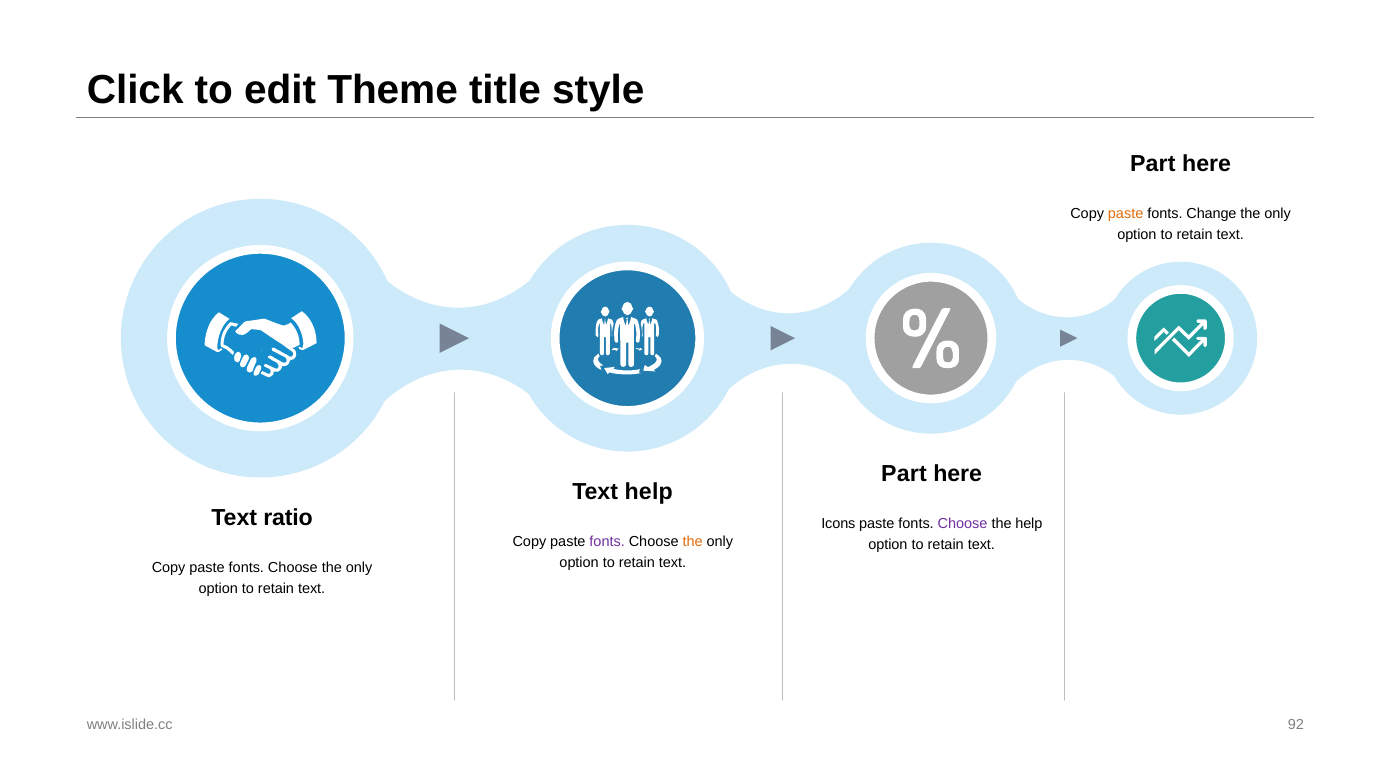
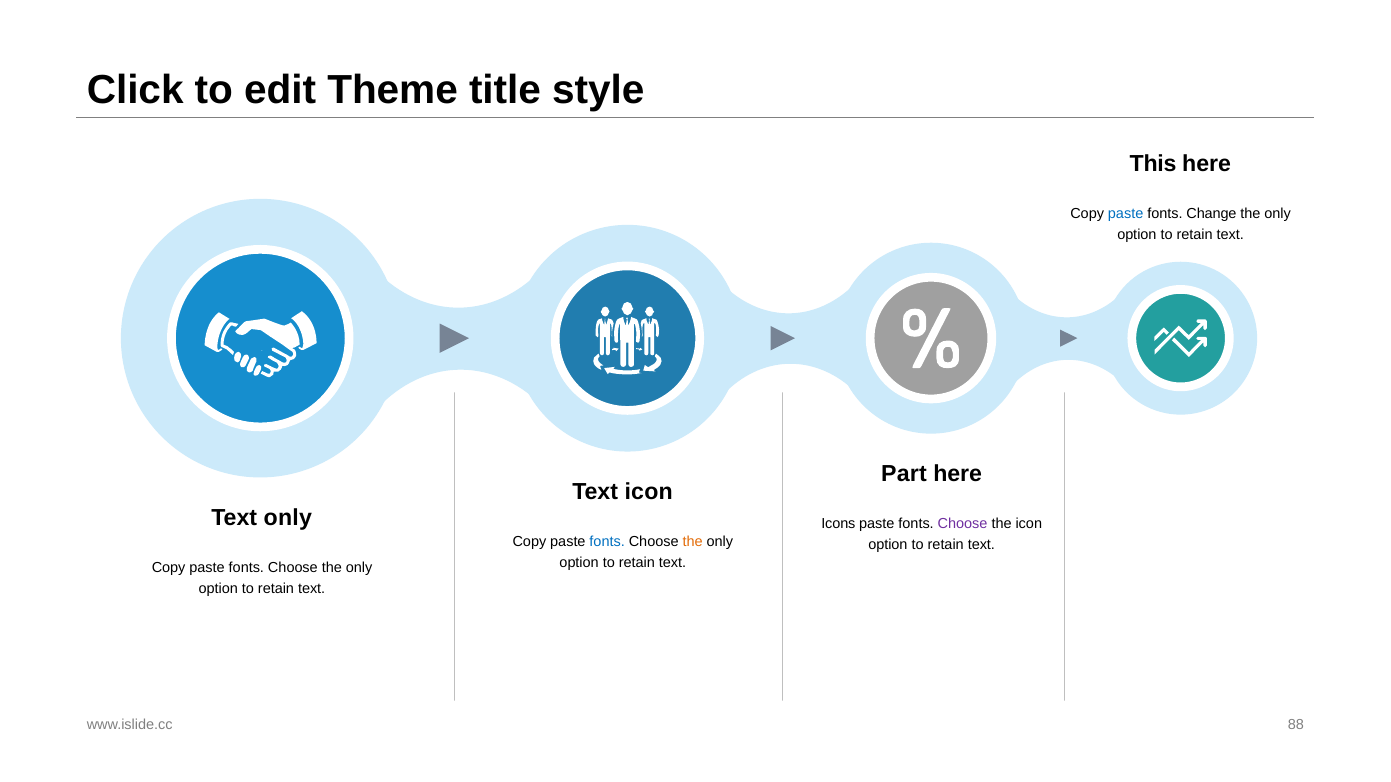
Part: Part -> This (1153, 164)
paste colour: orange -> blue (1126, 214)
Text help: help -> icon (649, 492)
Text ratio: ratio -> only (288, 518)
the help: help -> icon (1029, 524)
fonts colour: purple -> blue (607, 542)
92: 92 -> 88 (1296, 725)
